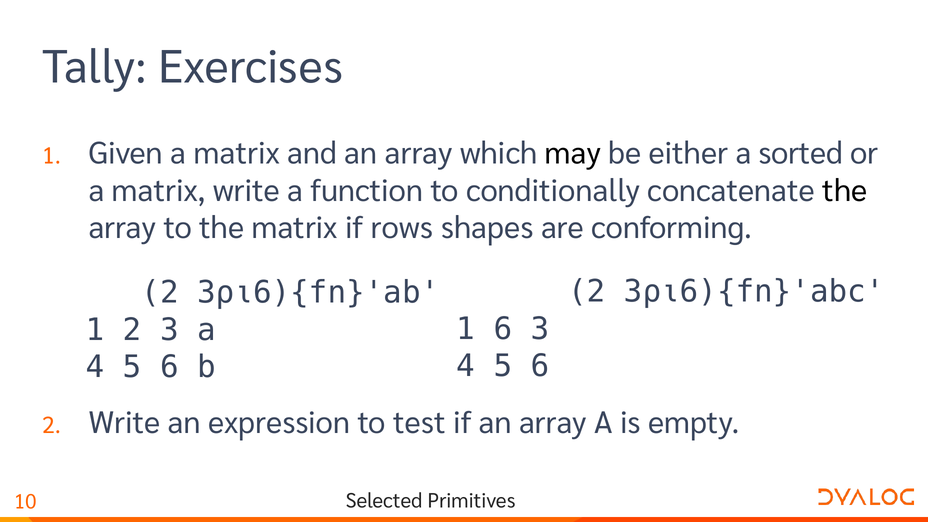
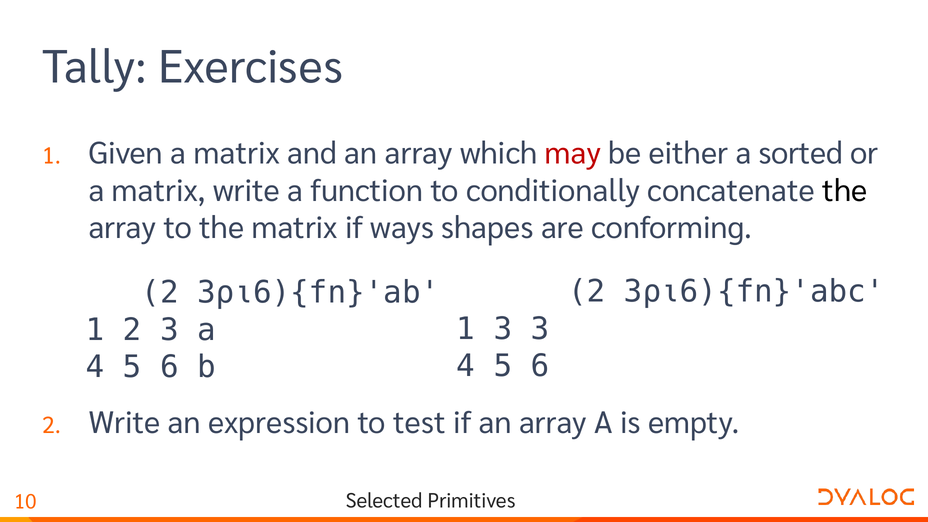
may colour: black -> red (573, 154)
rows: rows -> ways (402, 228)
1 6: 6 -> 3 (503, 329)
